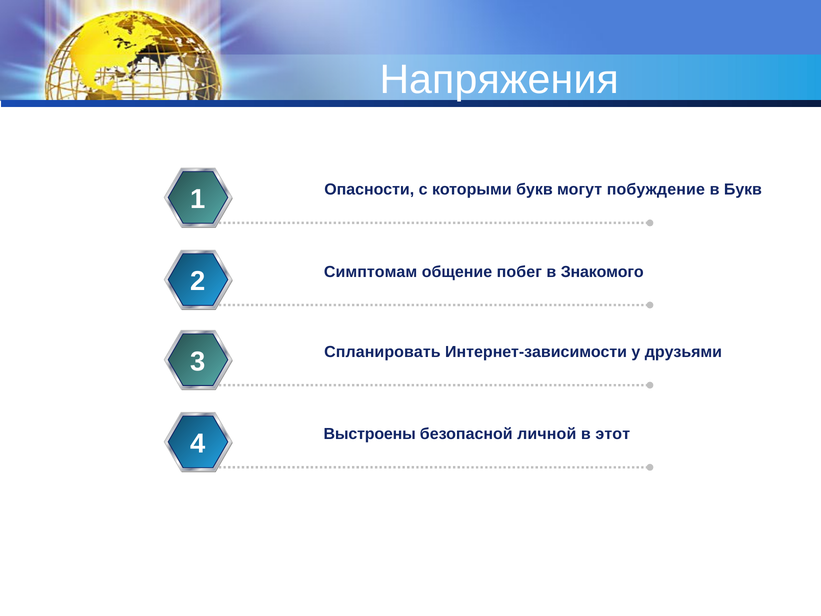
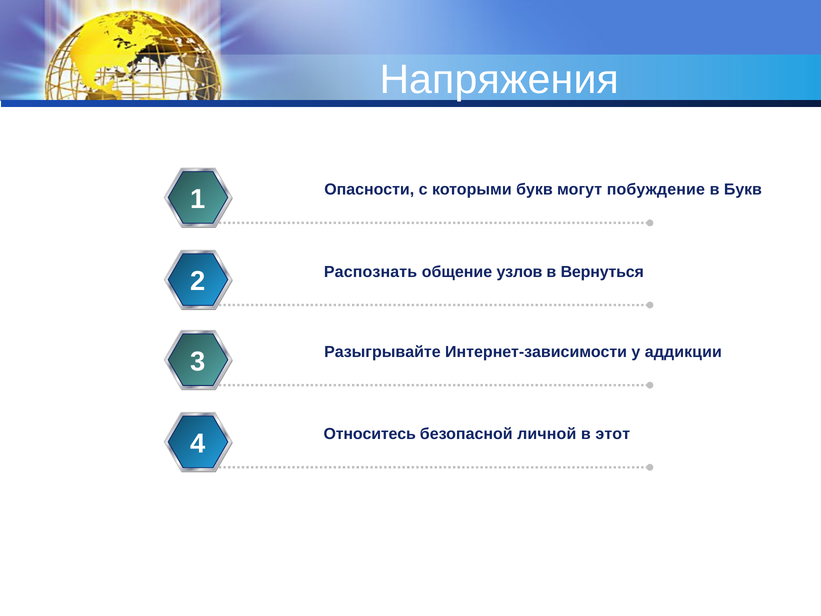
Симптомам: Симптомам -> Распознать (371, 272)
побег: побег -> узлов (519, 272)
Знакомого: Знакомого -> Вернуться (602, 272)
Спланировать: Спланировать -> Разыгрывайте (382, 352)
друзьями: друзьями -> аддикции (683, 352)
Выстроены: Выстроены -> Относитесь (370, 434)
